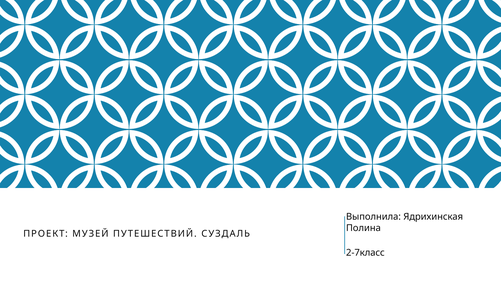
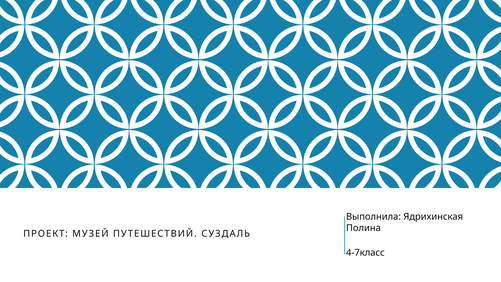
2-7класс: 2-7класс -> 4-7класс (365, 252)
